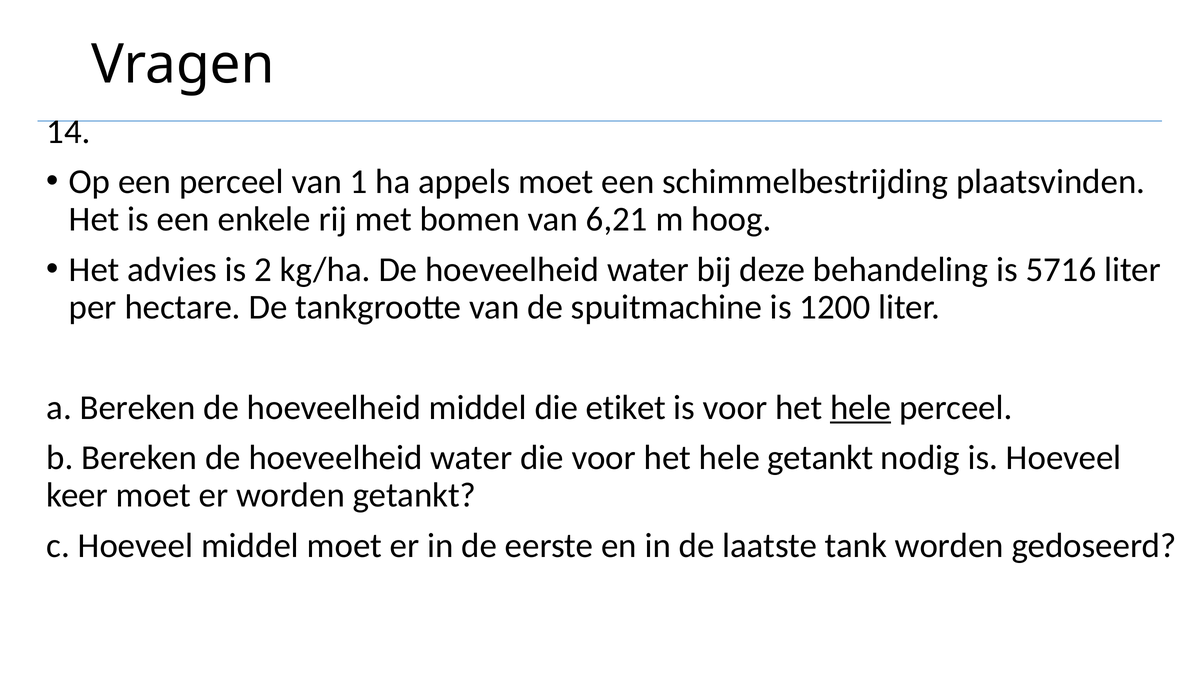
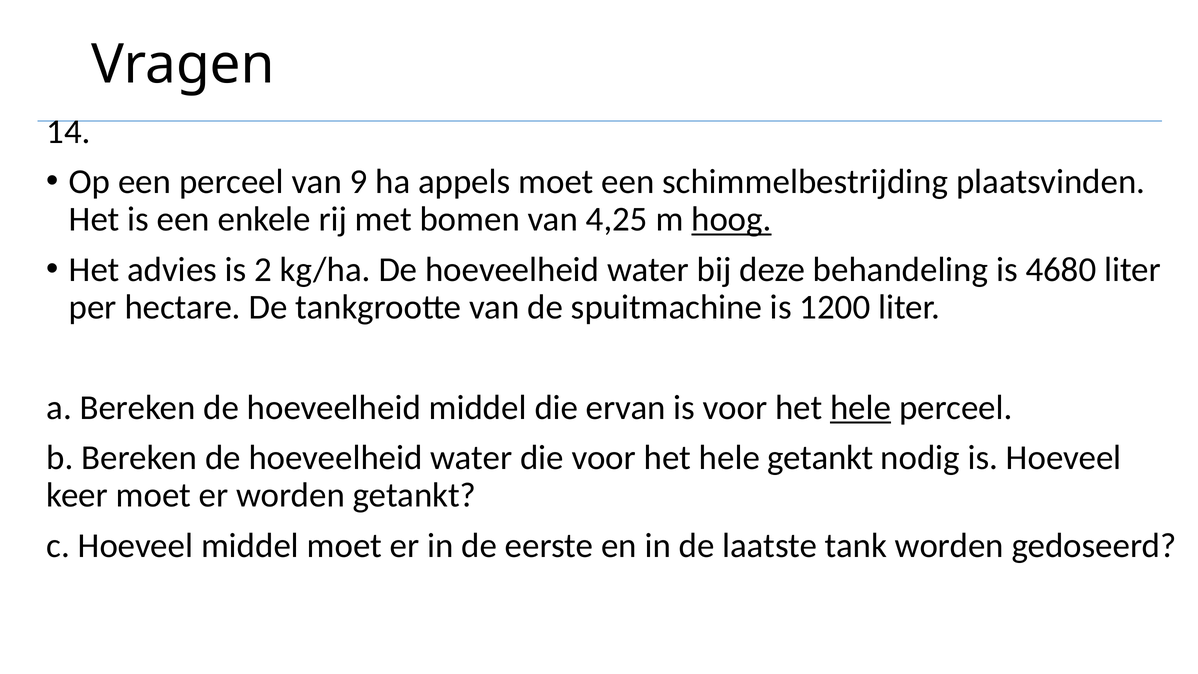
1: 1 -> 9 (359, 182)
6,21: 6,21 -> 4,25 (617, 219)
hoog underline: none -> present (731, 219)
5716: 5716 -> 4680 (1061, 270)
etiket: etiket -> ervan (626, 407)
